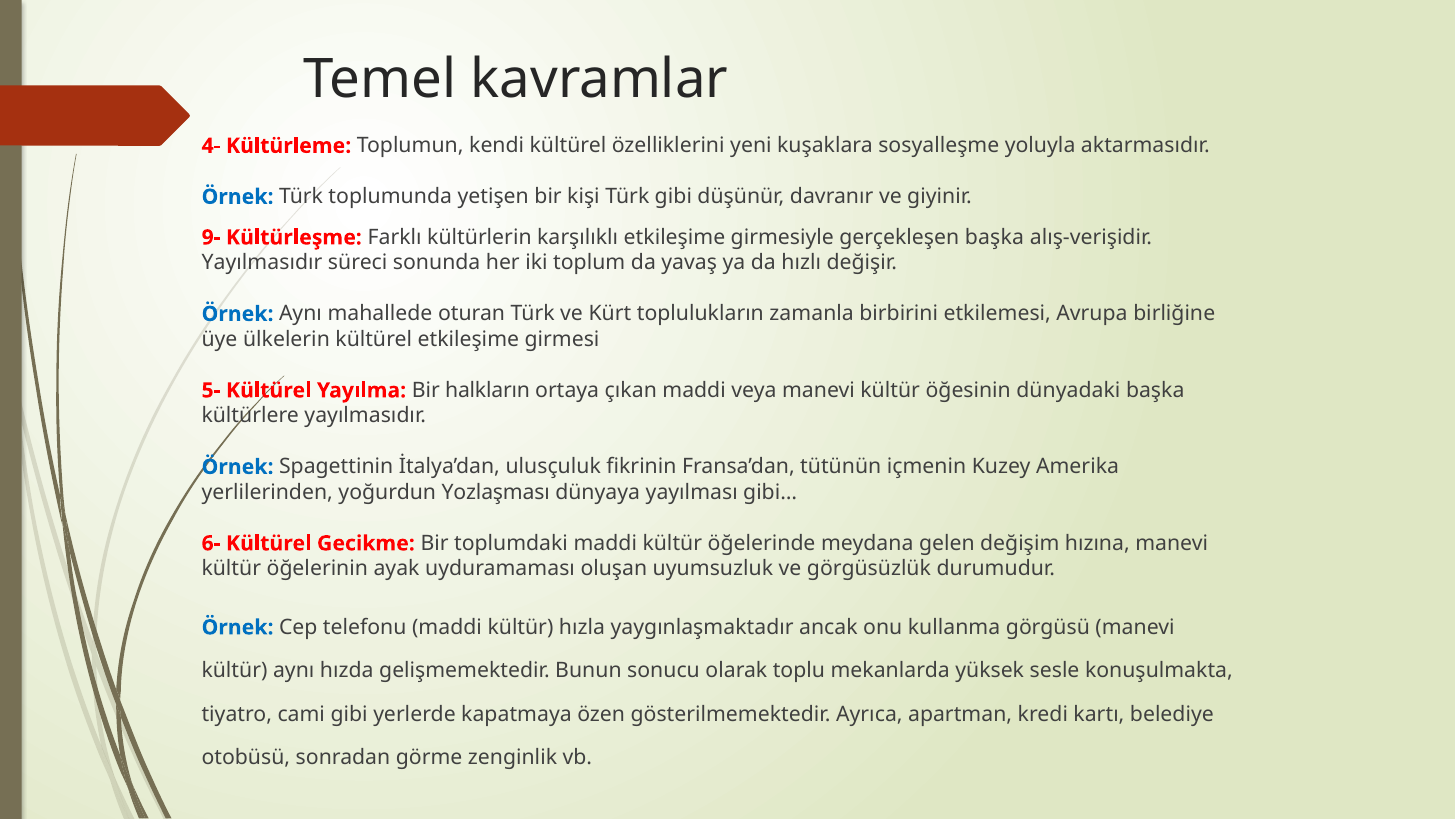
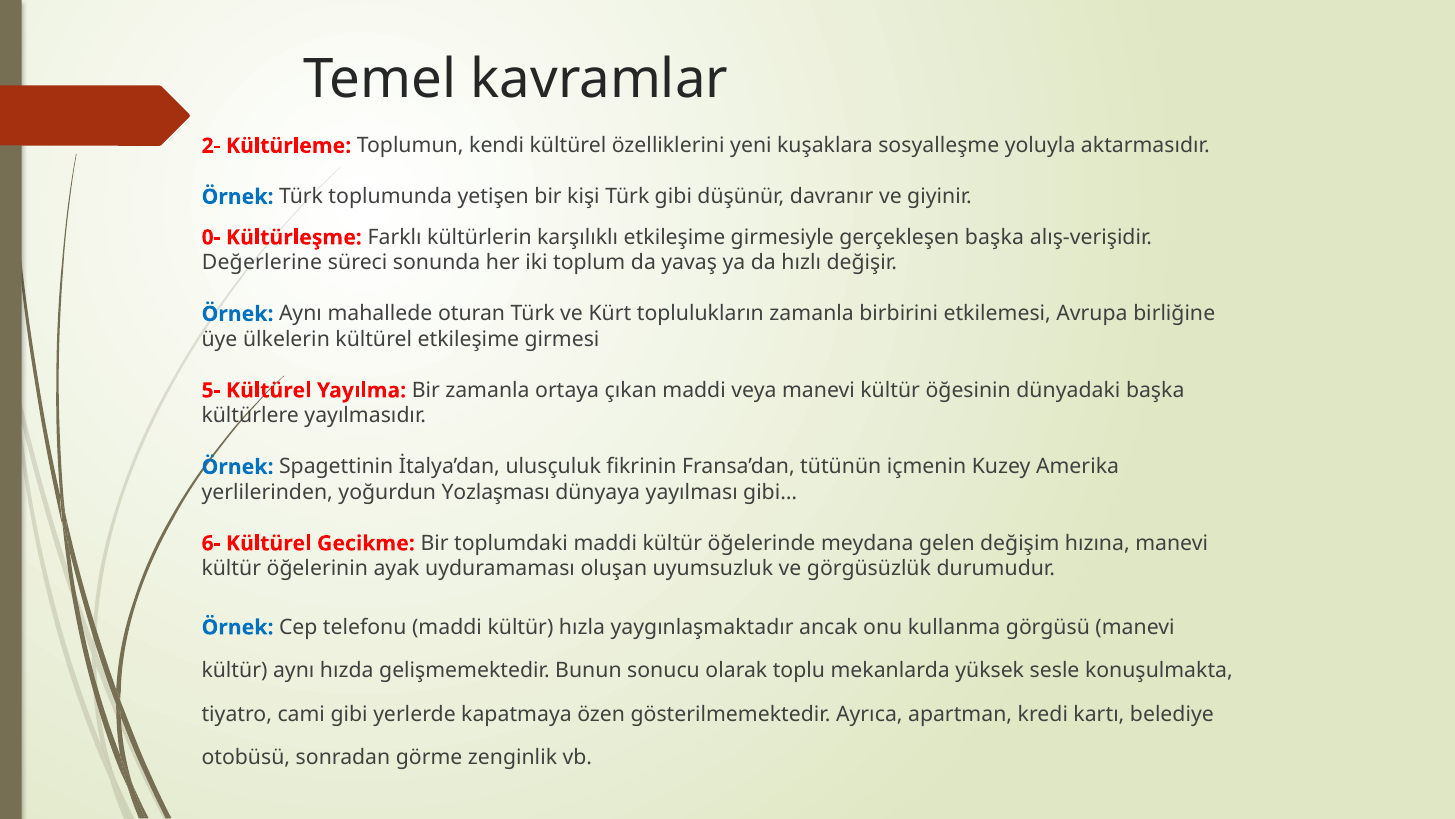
4-: 4- -> 2- (211, 146)
9-: 9- -> 0- (211, 237)
Yayılmasıdır: Yayılmasıdır -> Değerlerine (262, 263)
Bir halkların: halkların -> zamanla (487, 390)
